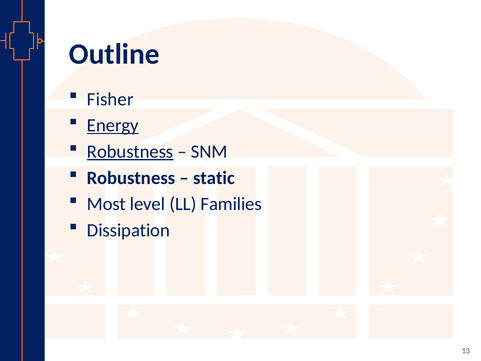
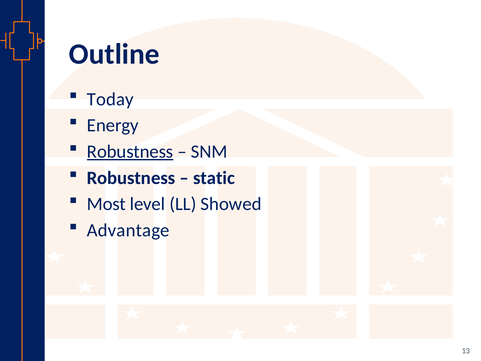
Fisher: Fisher -> Today (110, 99)
Energy underline: present -> none (113, 125)
Families: Families -> Showed (231, 204)
Dissipation: Dissipation -> Advantage (128, 230)
